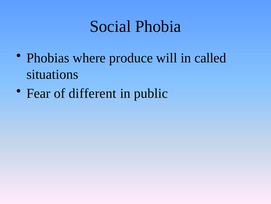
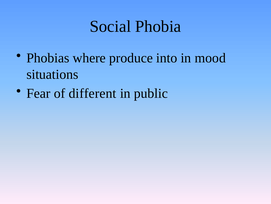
will: will -> into (167, 58)
called: called -> mood (210, 58)
